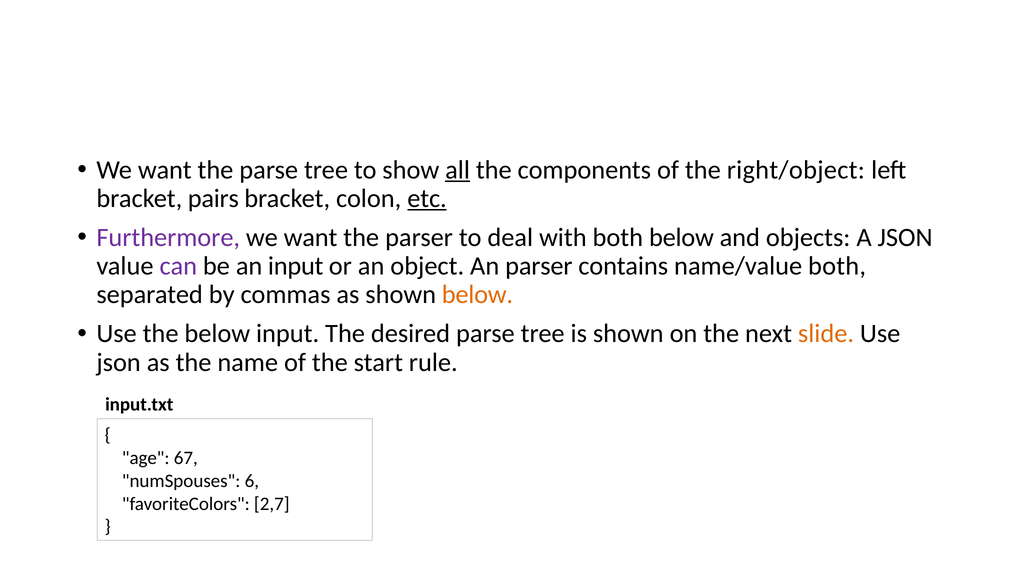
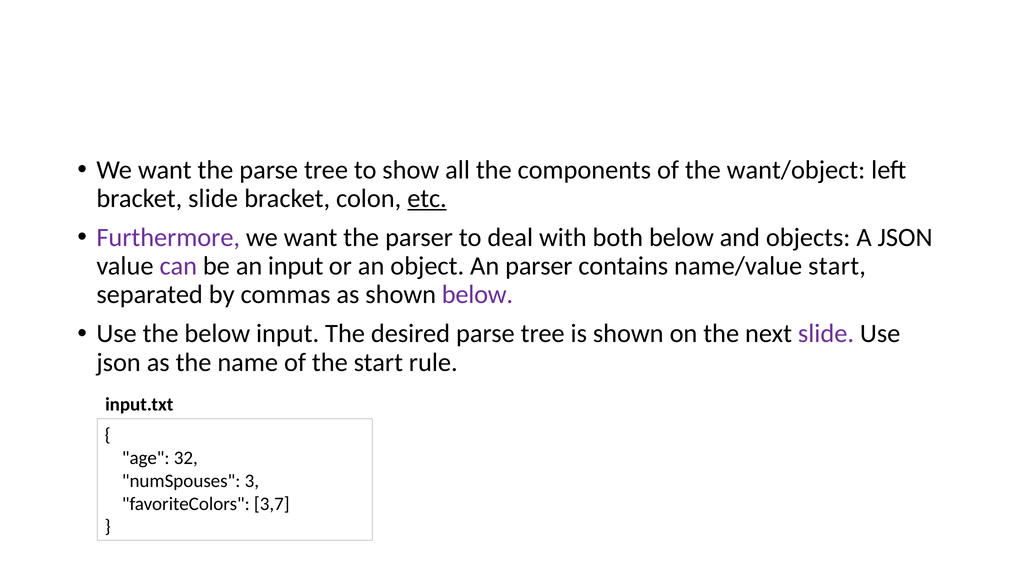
all underline: present -> none (458, 170)
right/object: right/object -> want/object (796, 170)
bracket pairs: pairs -> slide (213, 198)
name/value both: both -> start (837, 266)
below colour: orange -> purple (477, 295)
slide colour: orange -> purple (826, 334)
67: 67 -> 32 (186, 458)
6: 6 -> 3 (252, 481)
2,7: 2,7 -> 3,7 (272, 504)
